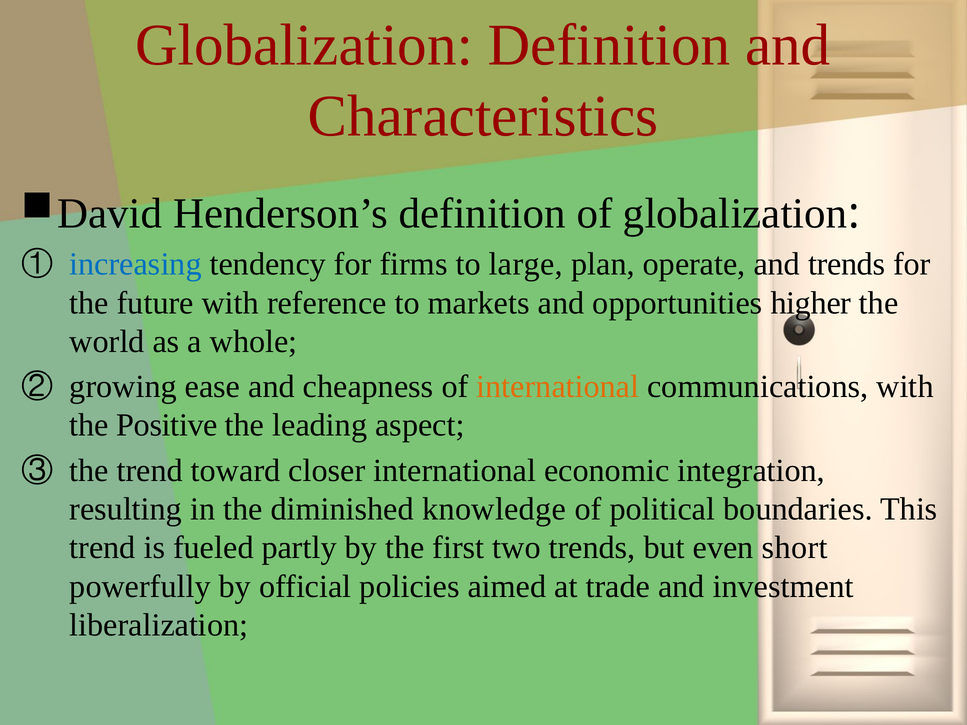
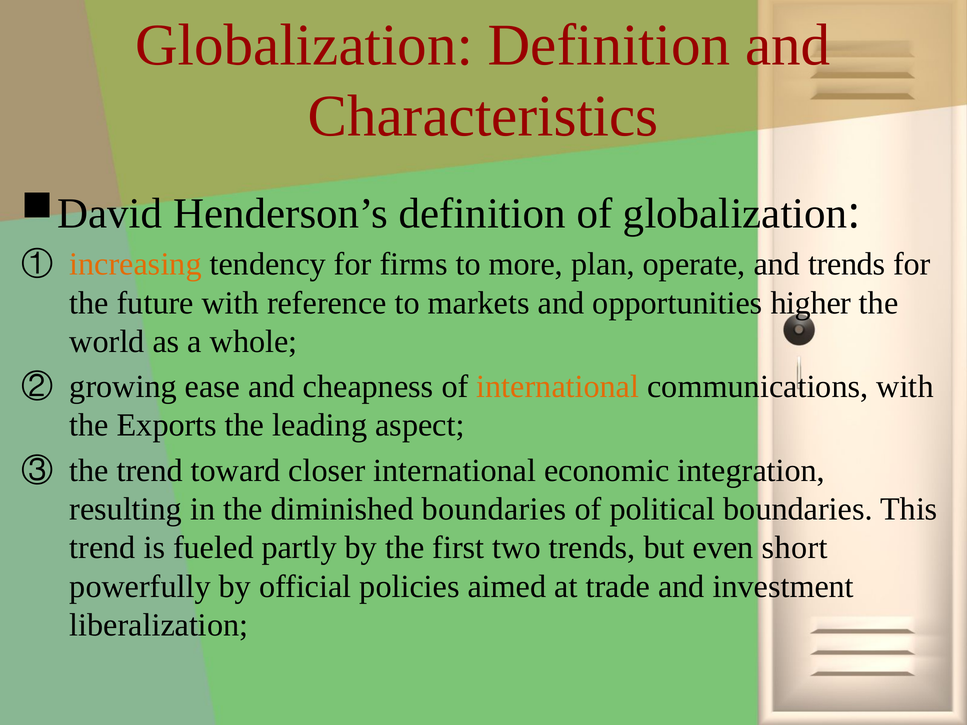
increasing colour: blue -> orange (136, 264)
large: large -> more (526, 264)
Positive: Positive -> Exports (167, 425)
diminished knowledge: knowledge -> boundaries (494, 509)
